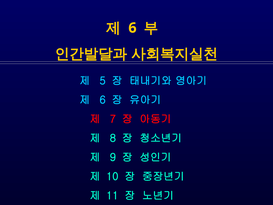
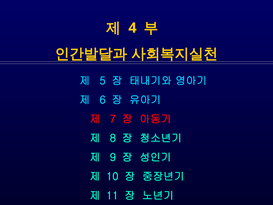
6: 6 -> 4 (132, 28)
